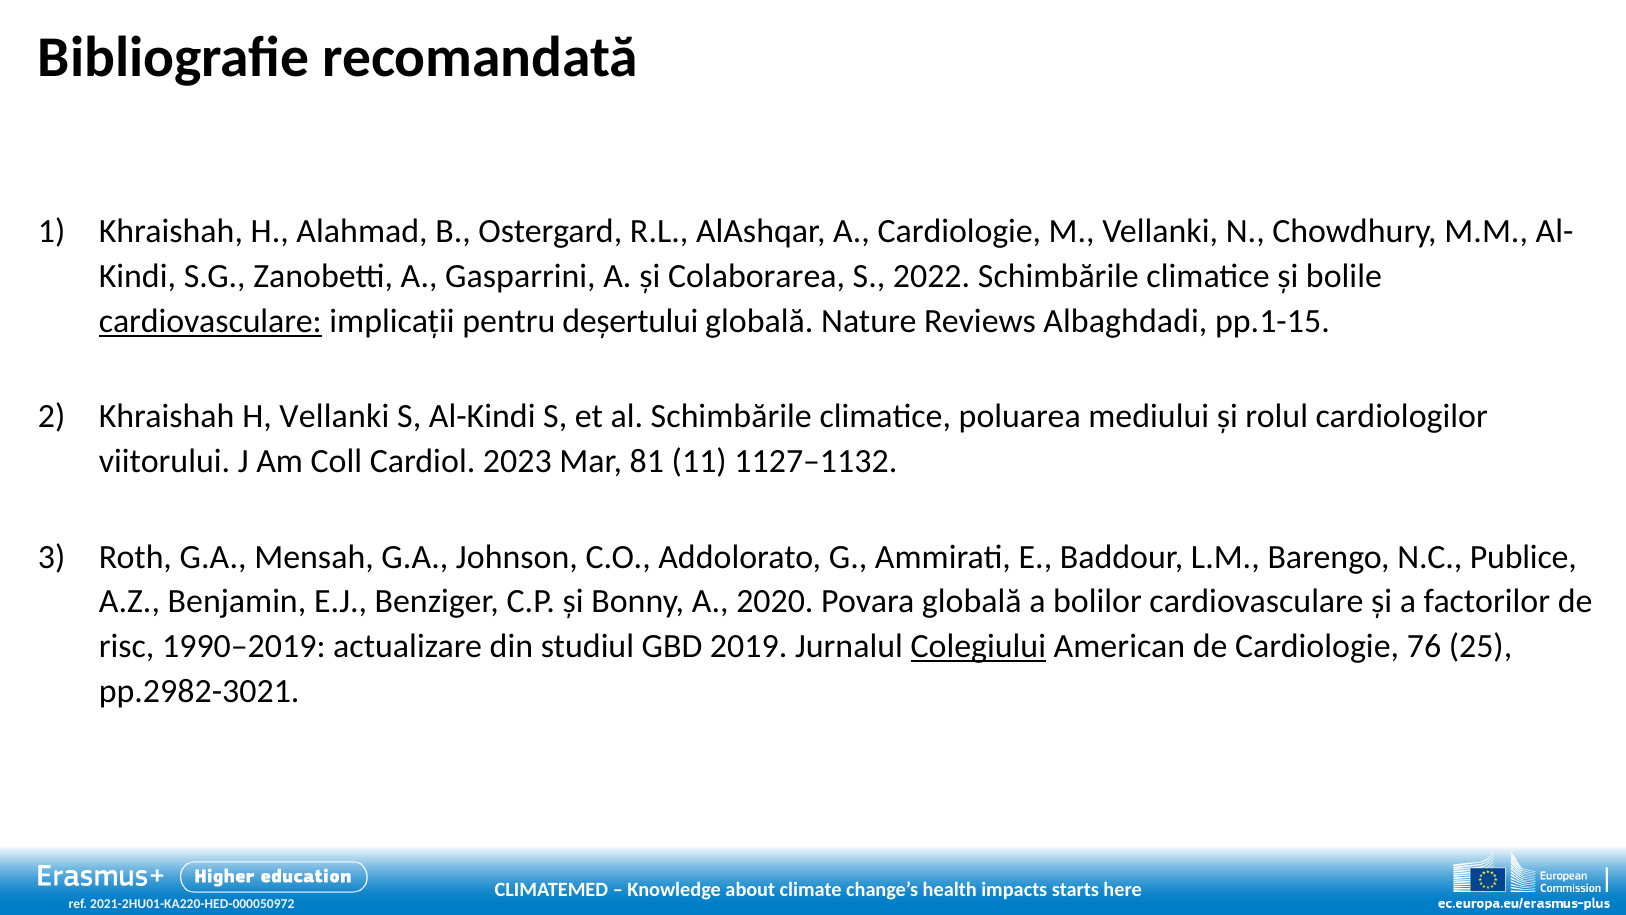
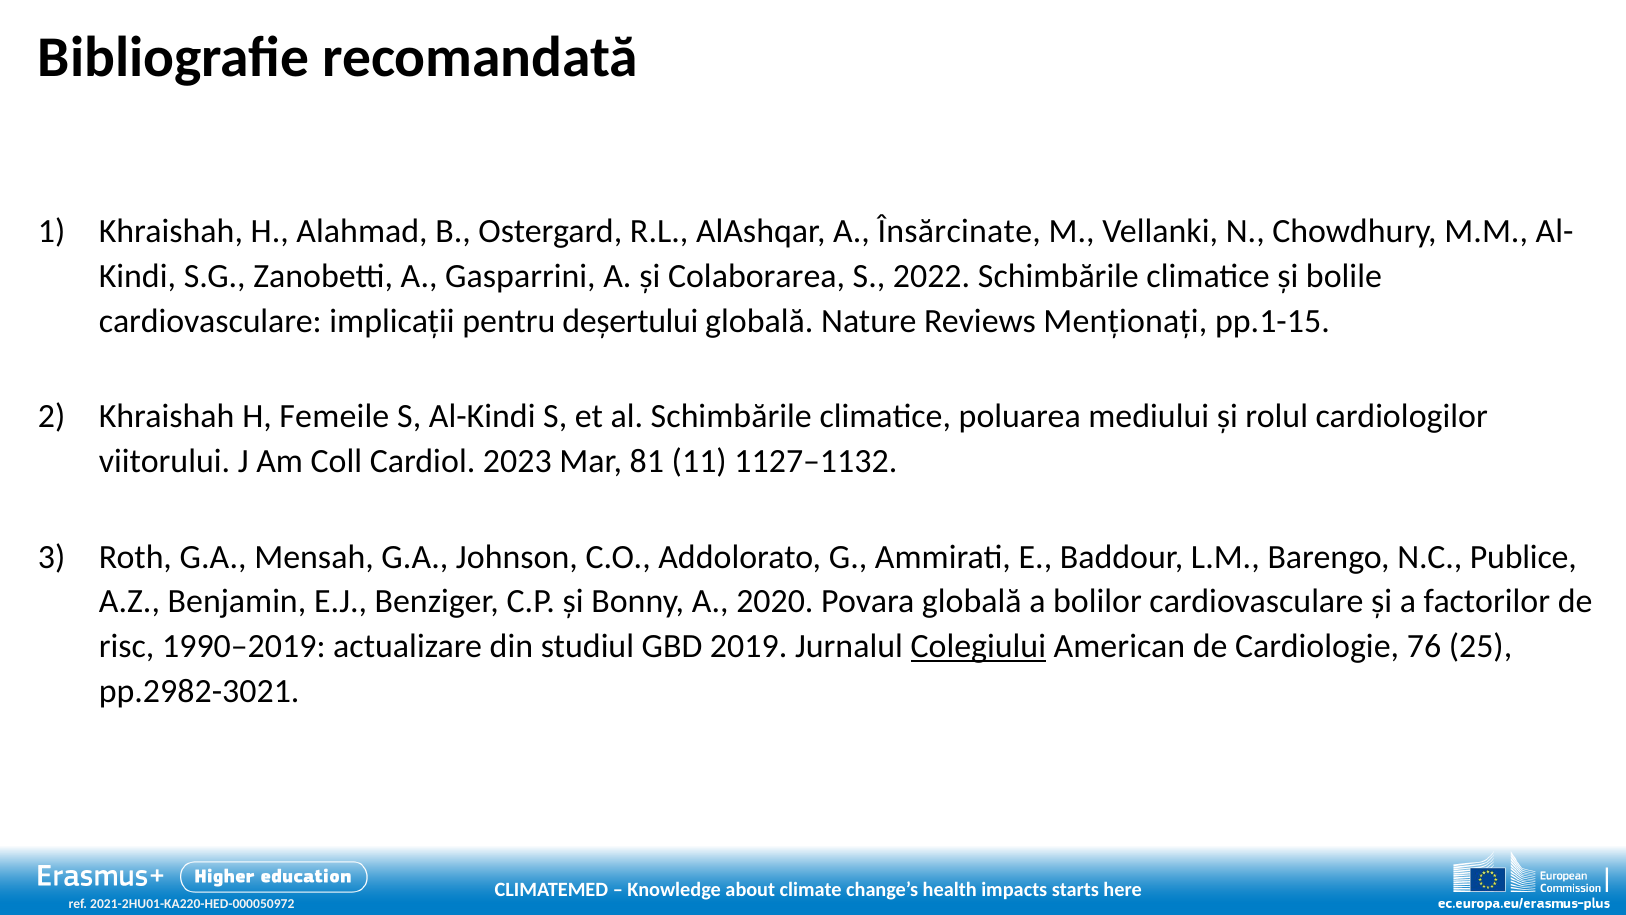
A Cardiologie: Cardiologie -> Însărcinate (959, 231)
cardiovasculare underline: present -> none (210, 321)
Albaghdadi: Albaghdadi -> Menționați (1125, 321)
H Vellanki: Vellanki -> Femeile (334, 416)
